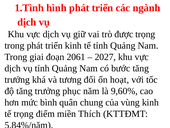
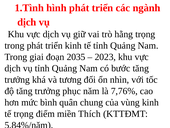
được: được -> hằng (124, 34)
2061: 2061 -> 2035 (76, 57)
2027: 2027 -> 2023 (105, 57)
hoạt: hoạt -> nhìn (120, 79)
9,60%: 9,60% -> 7,76% (124, 91)
